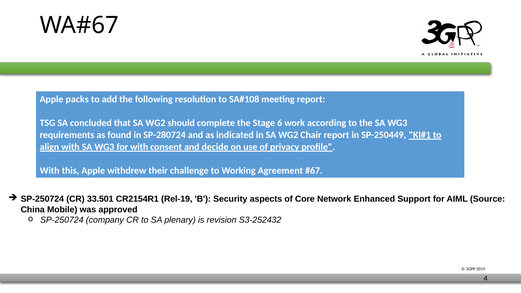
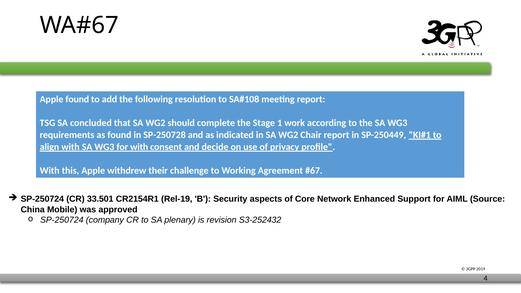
Apple packs: packs -> found (77, 99)
6: 6 -> 1 (280, 123)
SP-280724: SP-280724 -> SP-250728 (165, 135)
